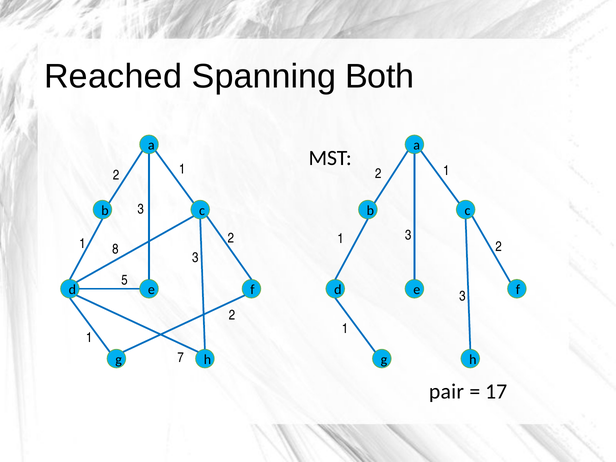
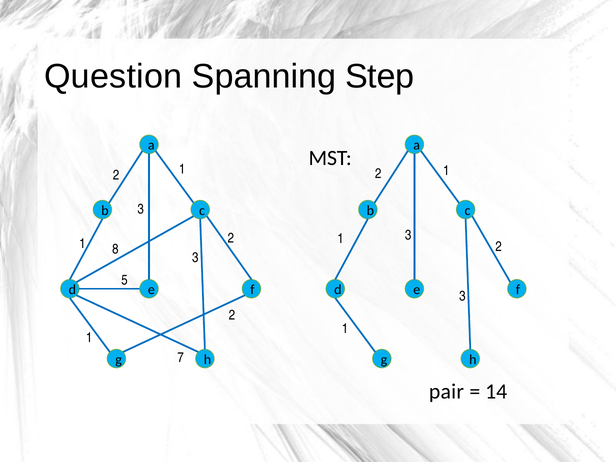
Reached: Reached -> Question (113, 77)
Both: Both -> Step (380, 77)
17: 17 -> 14 (496, 392)
